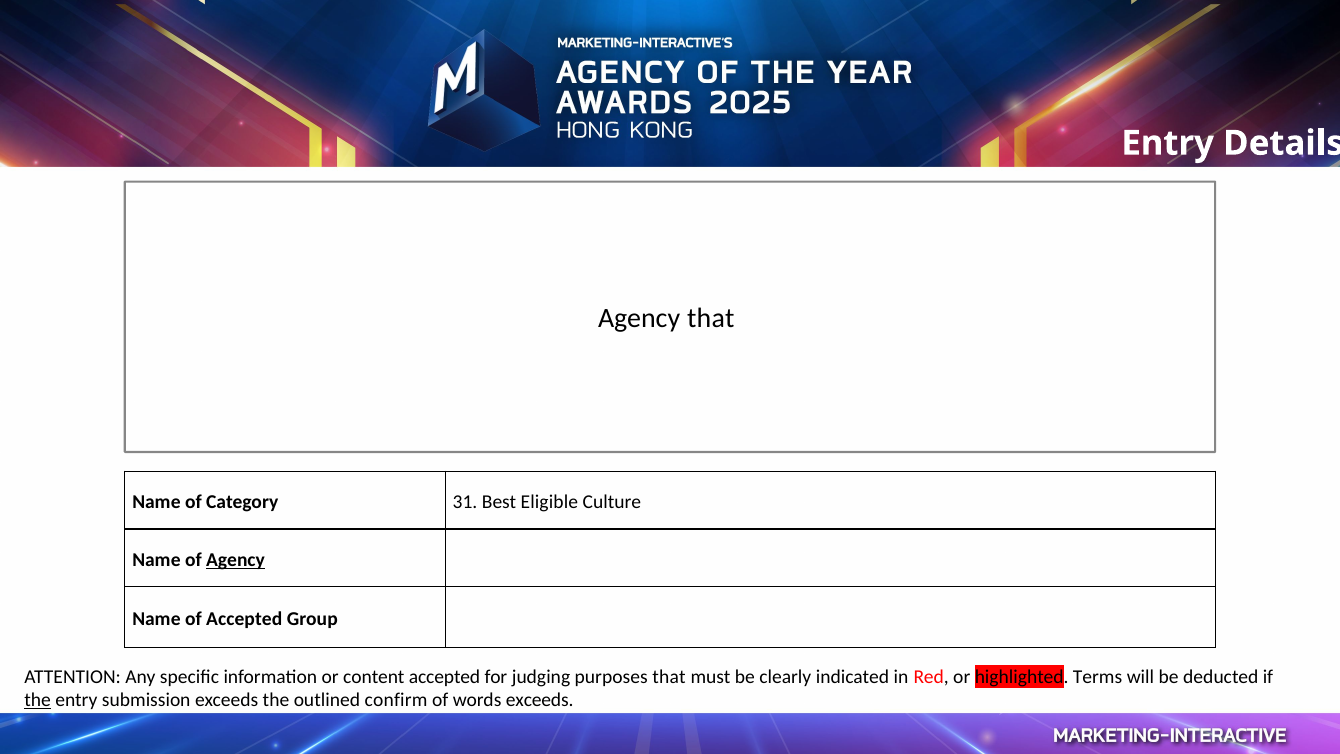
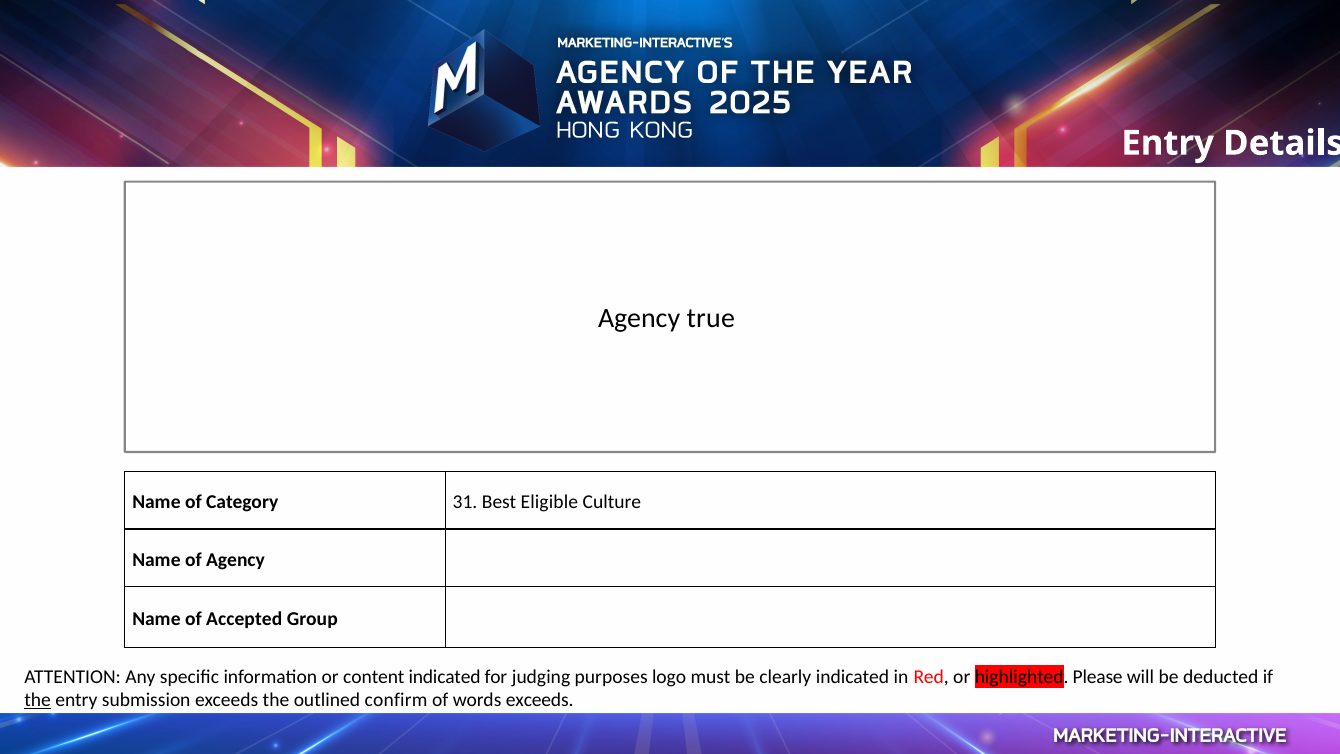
Agency that: that -> true (711, 319)
Agency underline: present -> none (235, 560)
content accepted: accepted -> indicated (445, 676)
purposes that: that -> logo (669, 676)
Terms: Terms -> Please (1098, 676)
